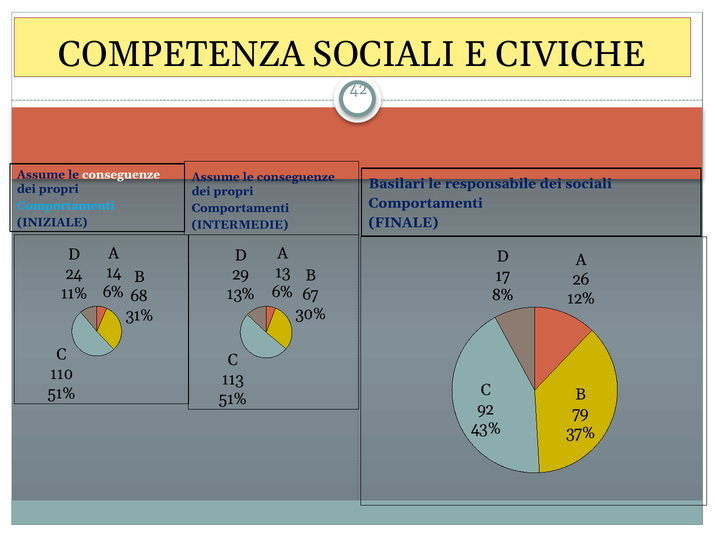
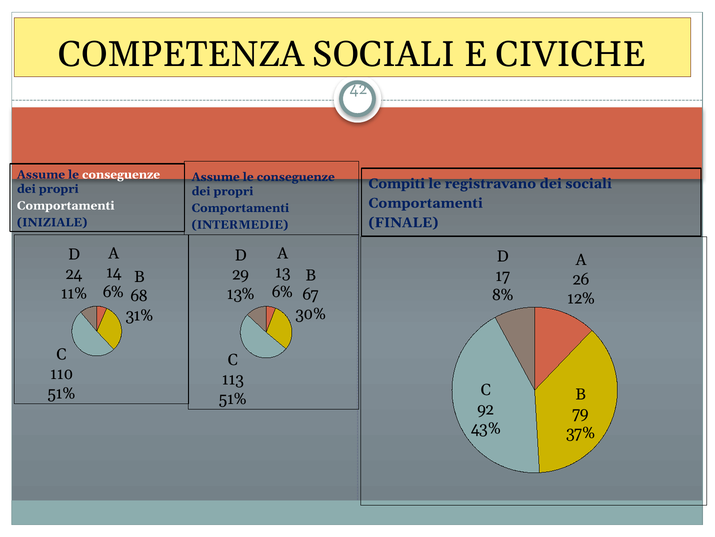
Basilari: Basilari -> Compiti (397, 183)
responsabile: responsabile -> registravano (490, 183)
Comportamenti colour: light blue -> white (66, 205)
